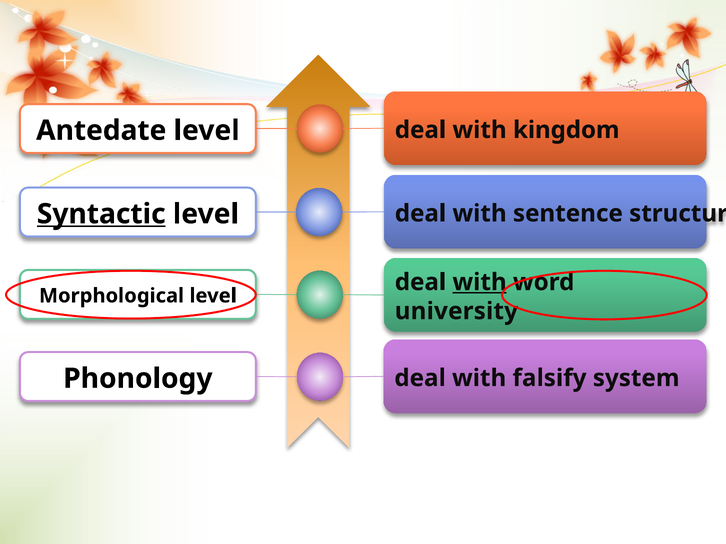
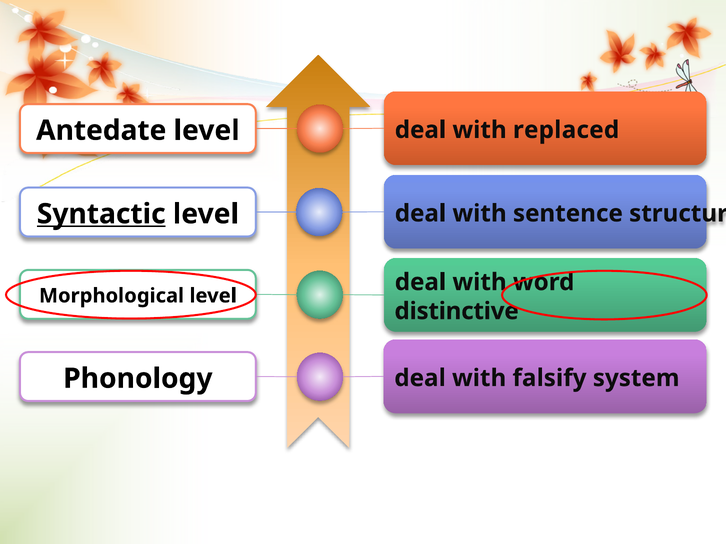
kingdom: kingdom -> replaced (566, 130)
with underline: present -> none (480, 282)
university: university -> distinctive (457, 311)
